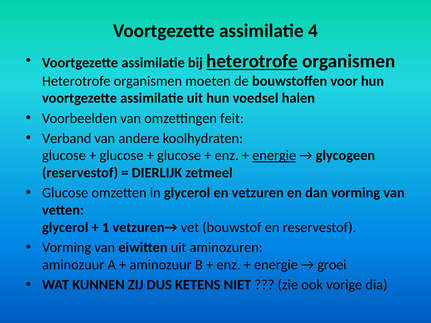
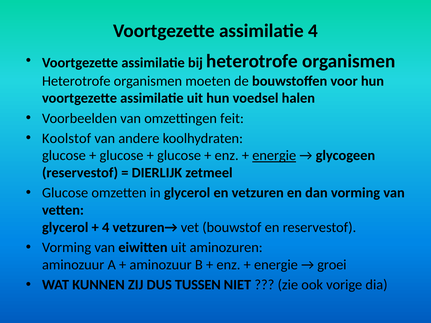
heterotrofe underline: present -> none (252, 61)
Verband: Verband -> Koolstof (67, 138)
1: 1 -> 4 (106, 228)
KETENS: KETENS -> TUSSEN (198, 285)
